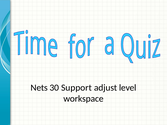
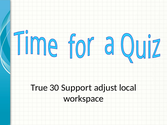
Nets: Nets -> True (39, 88)
level: level -> local (128, 88)
